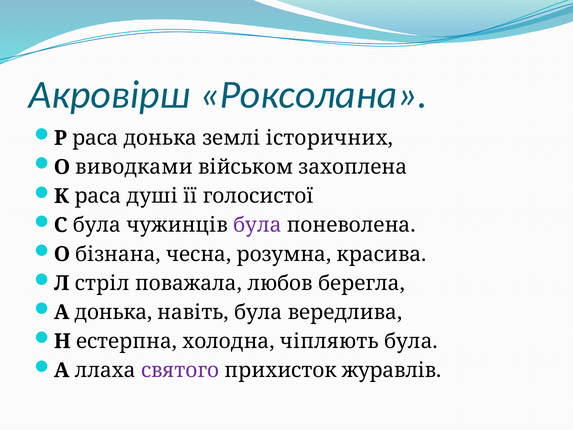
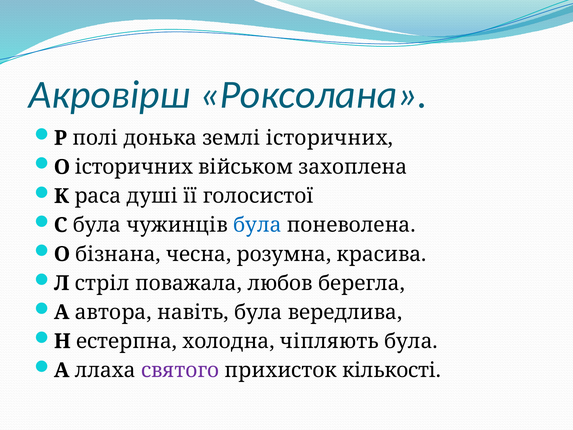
Р раса: раса -> полі (95, 138)
О виводками: виводками -> історичних (134, 167)
була colour: purple -> blue (257, 225)
А донька: донька -> автора (113, 312)
журавлів: журавлів -> кількості (391, 370)
